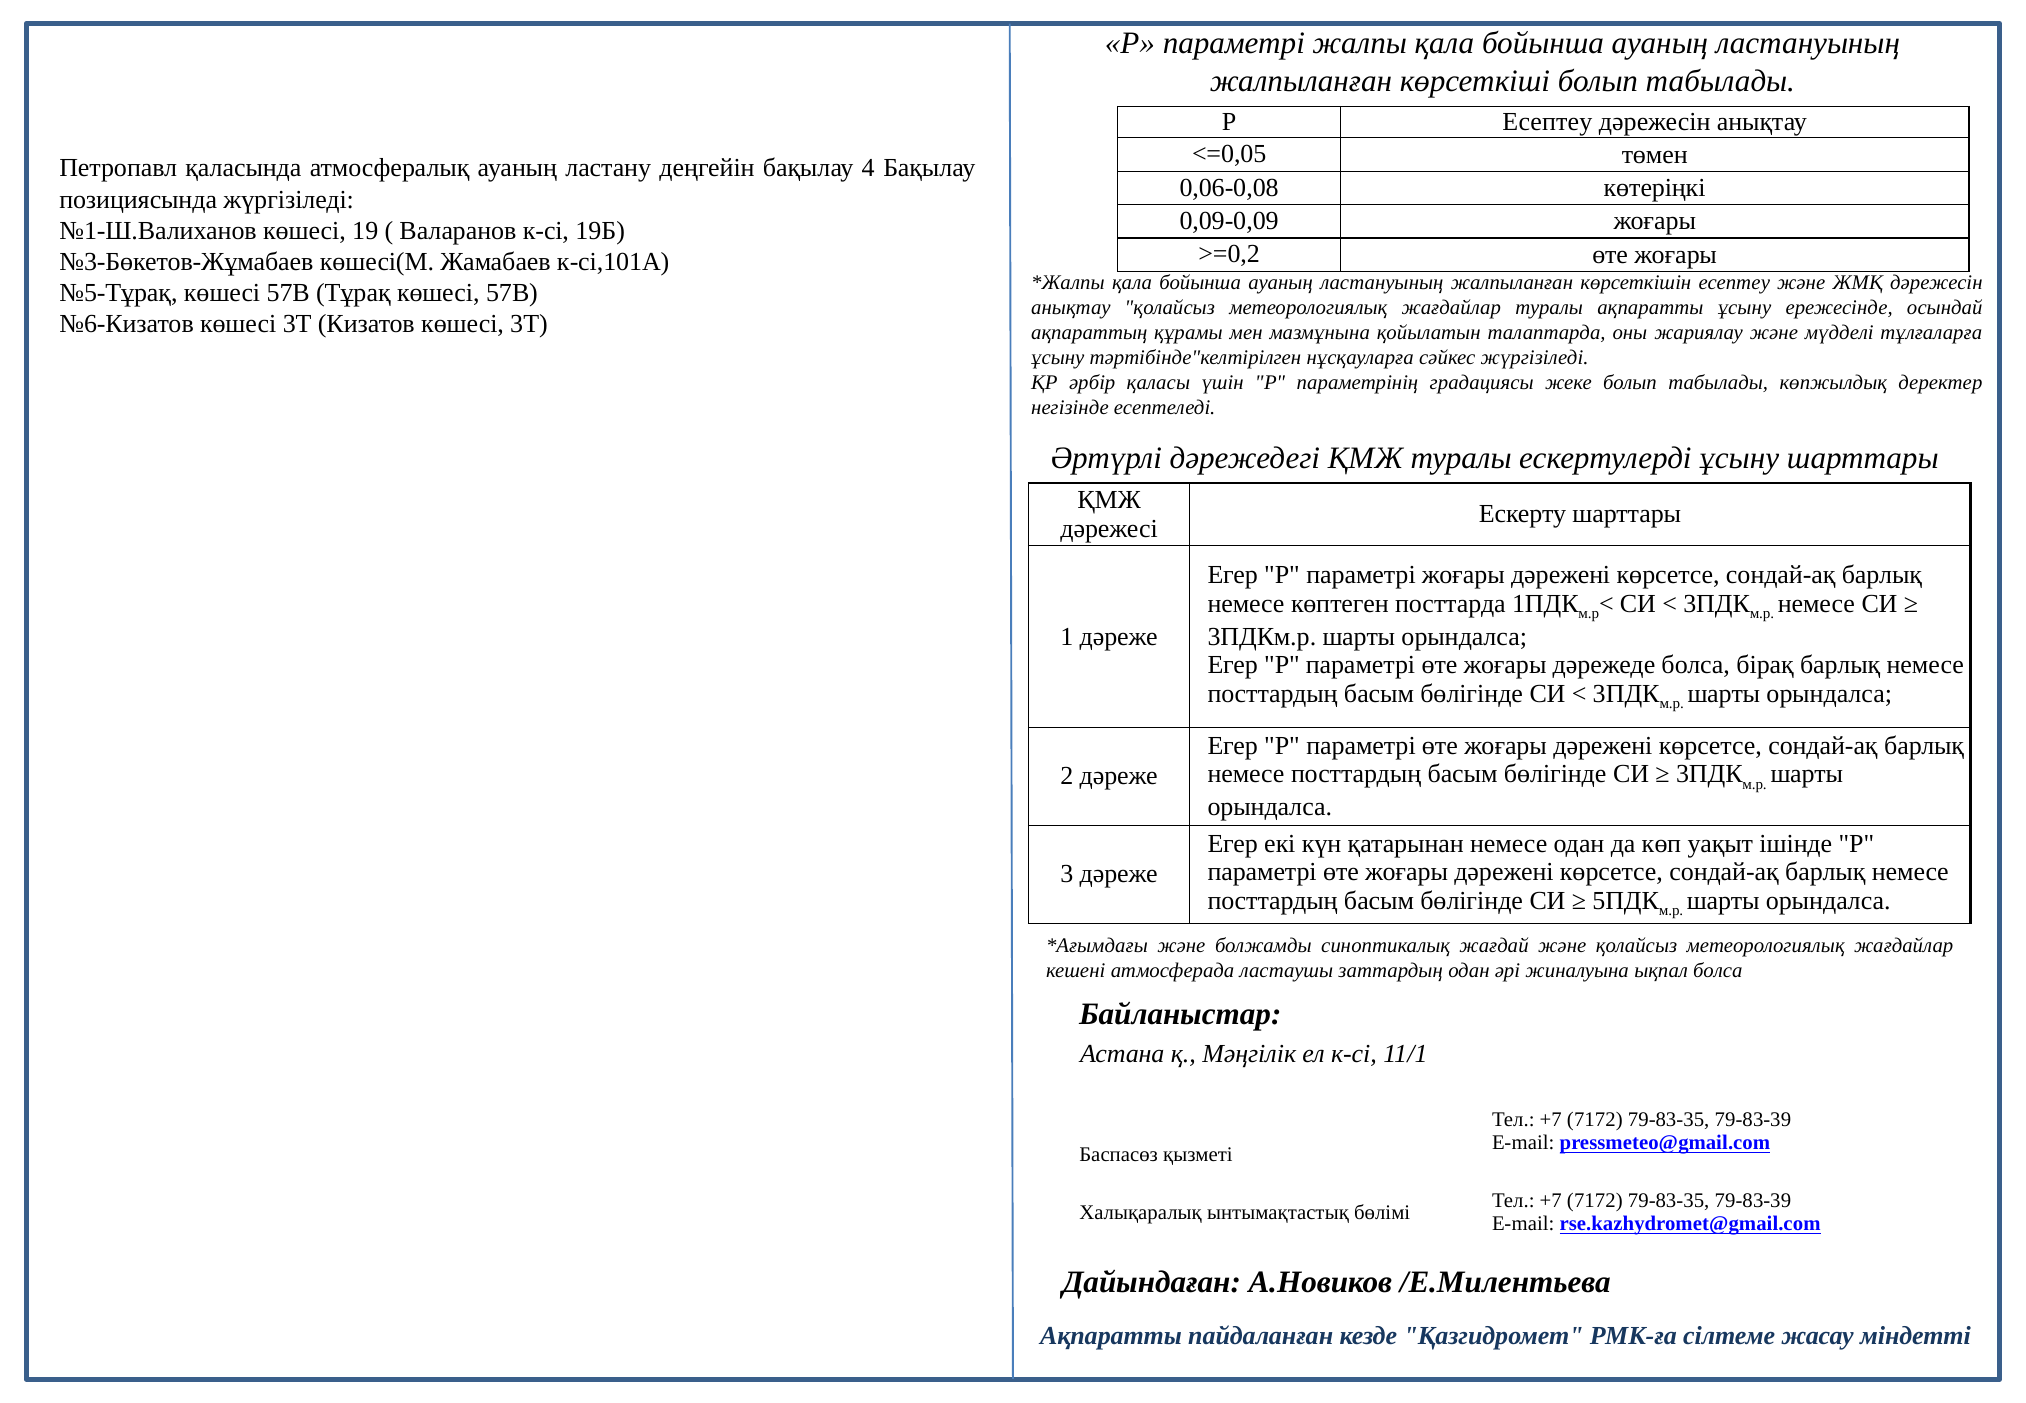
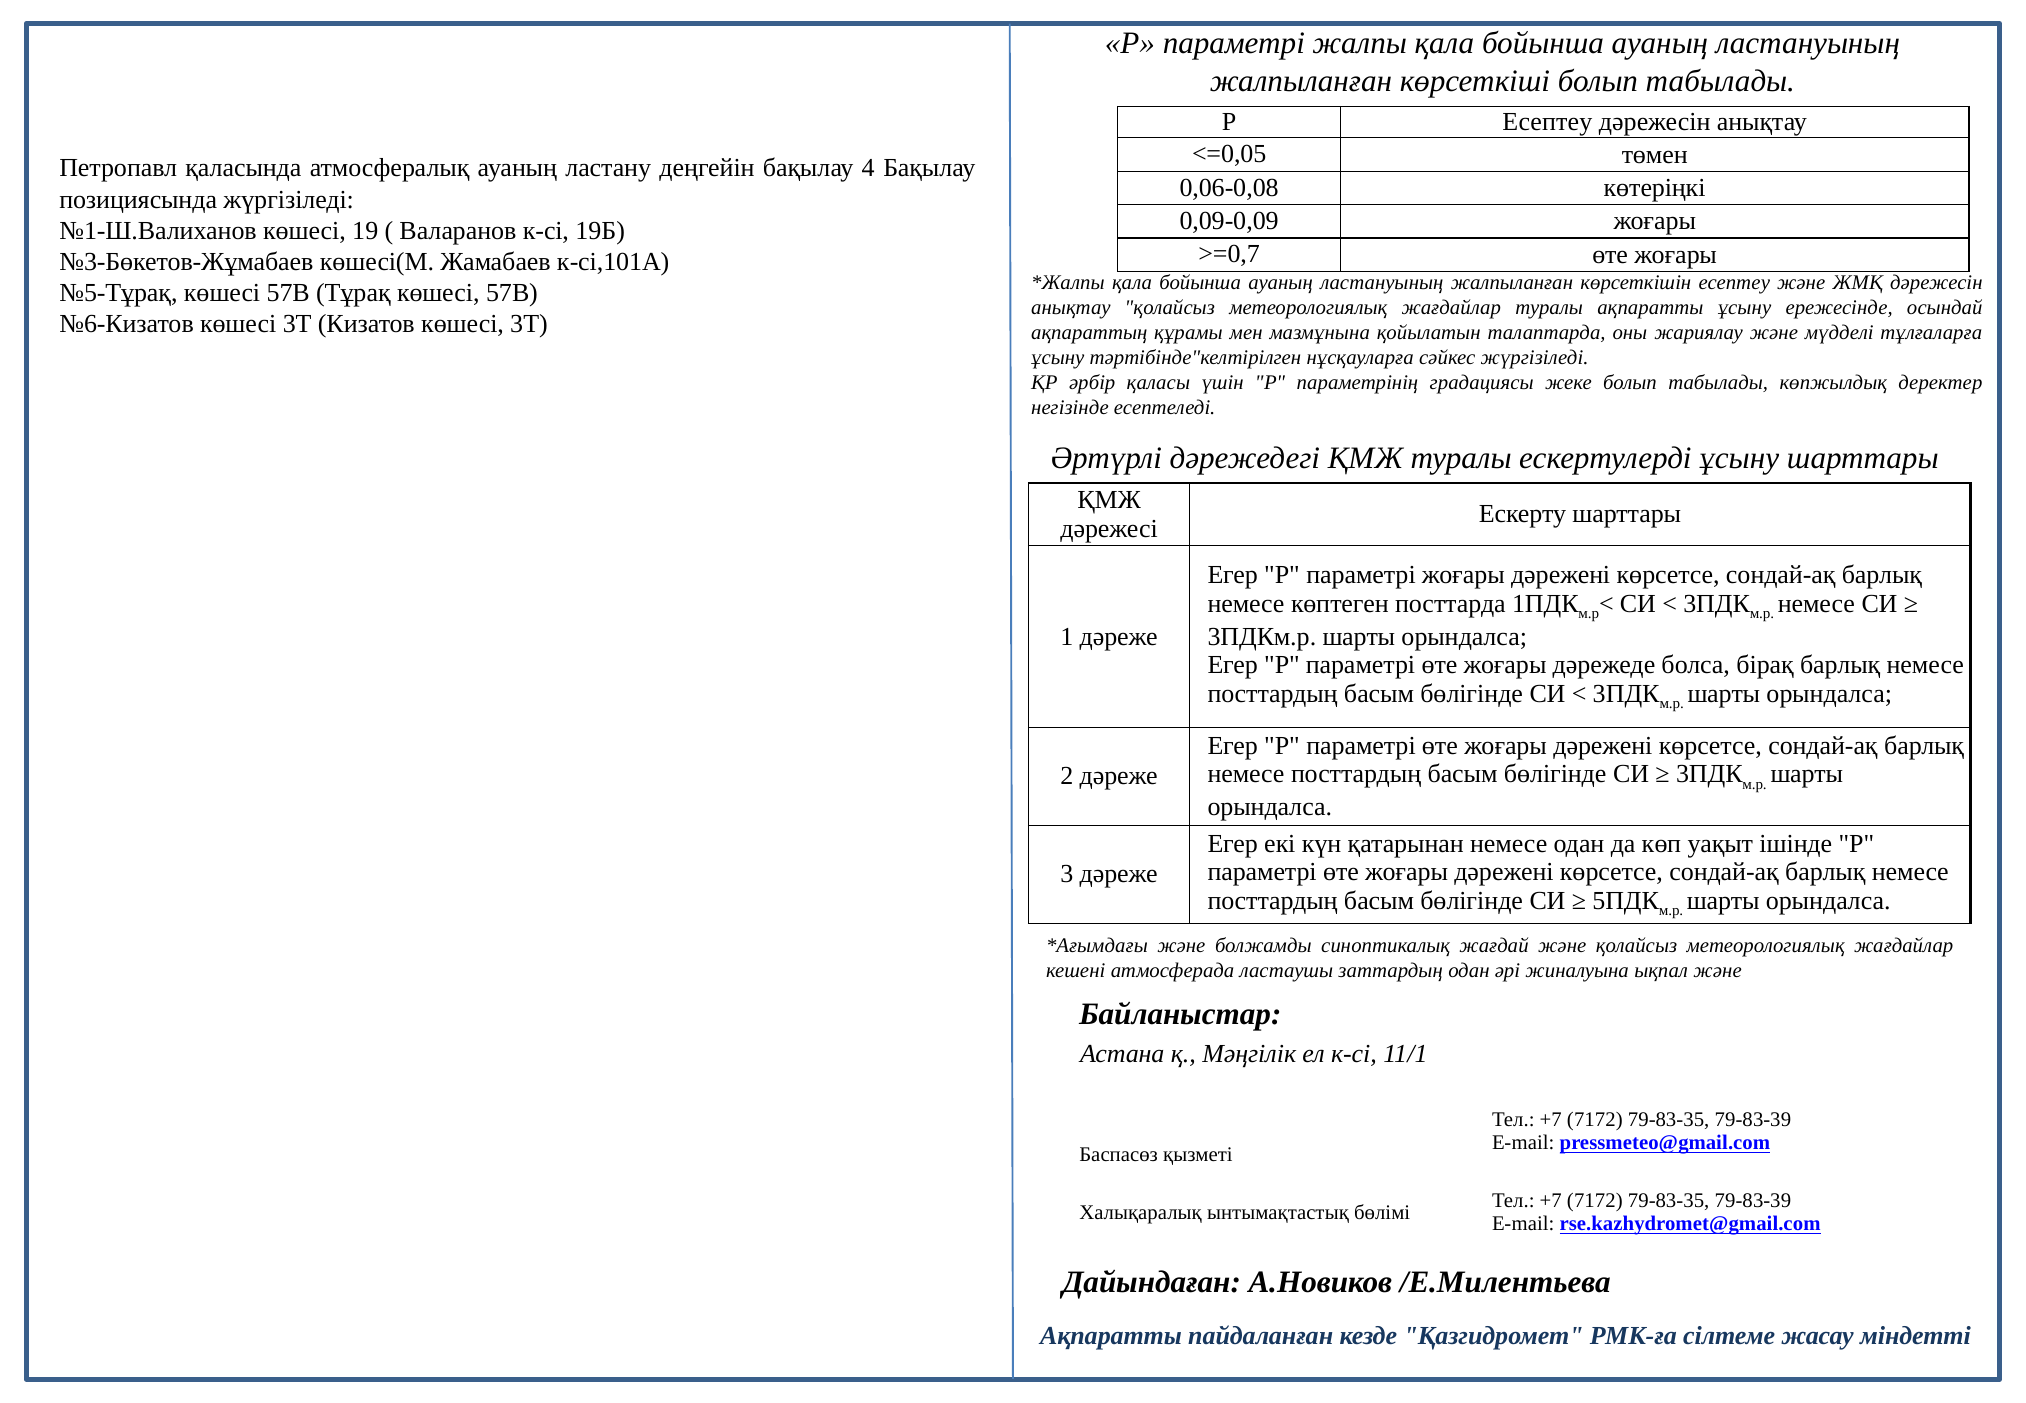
>=0,2: >=0,2 -> >=0,7 (1229, 254)
ықпал болса: болса -> және (1718, 970)
